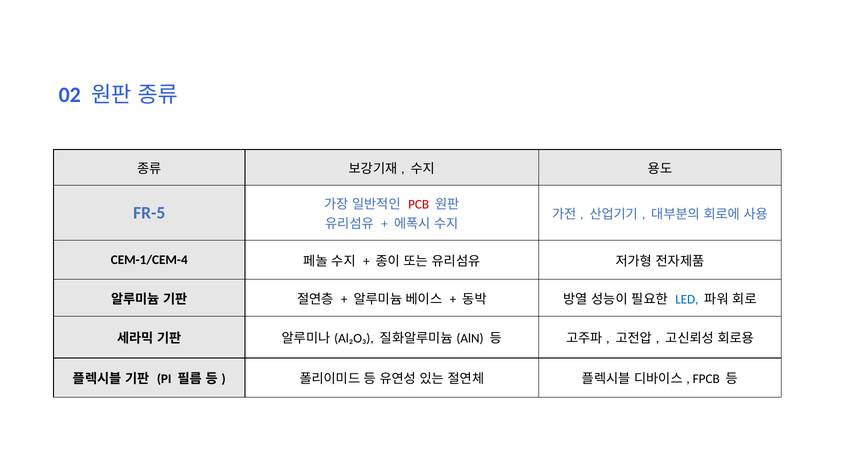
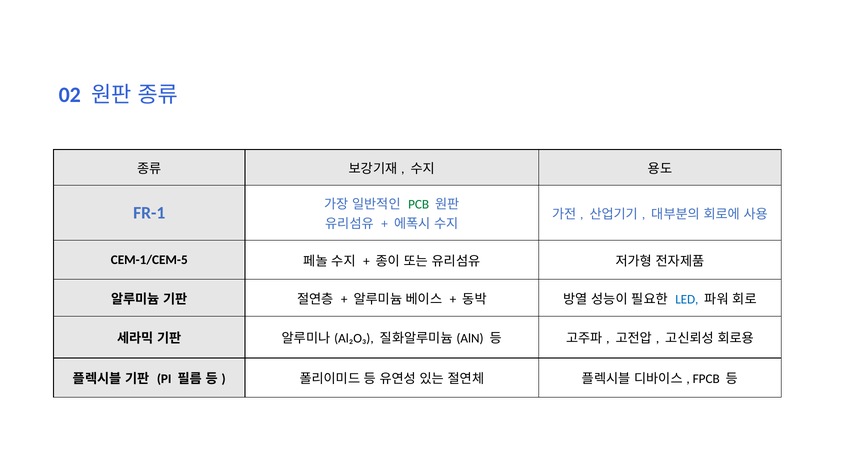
FR-5: FR-5 -> FR-1 (149, 213)
PCB colour: red -> green (419, 205)
CEM-1/CEM-4: CEM-1/CEM-4 -> CEM-1/CEM-5 (149, 260)
